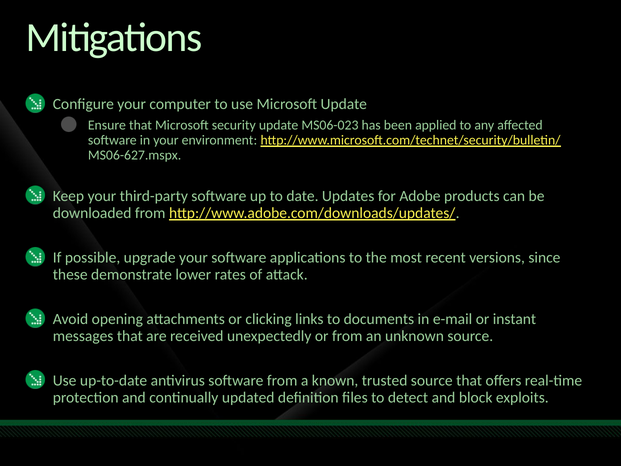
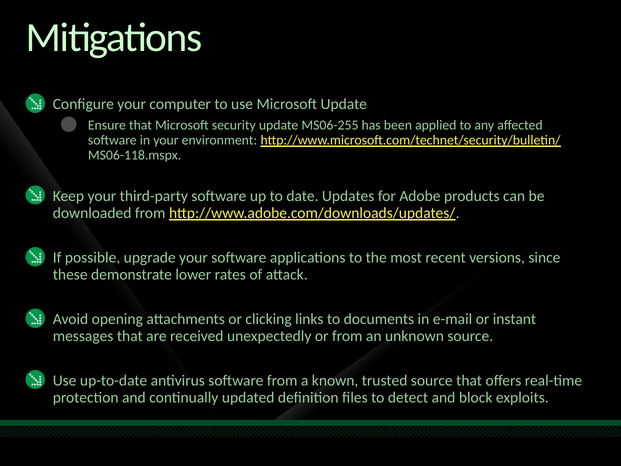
MS06-023: MS06-023 -> MS06-255 (330, 125)
MS06-627.mspx: MS06-627.mspx -> MS06-118.mspx (135, 155)
